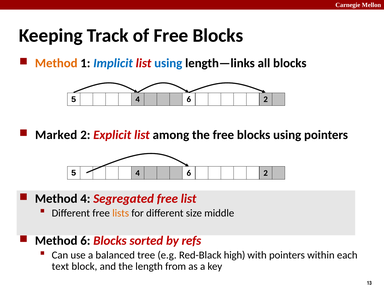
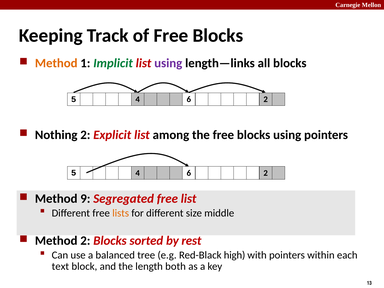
Implicit colour: blue -> green (113, 63)
using colour: blue -> purple (168, 63)
Marked: Marked -> Nothing (56, 135)
Method 4: 4 -> 9 (85, 199)
Method 6: 6 -> 2 (85, 241)
refs: refs -> rest (191, 241)
from: from -> both (176, 266)
